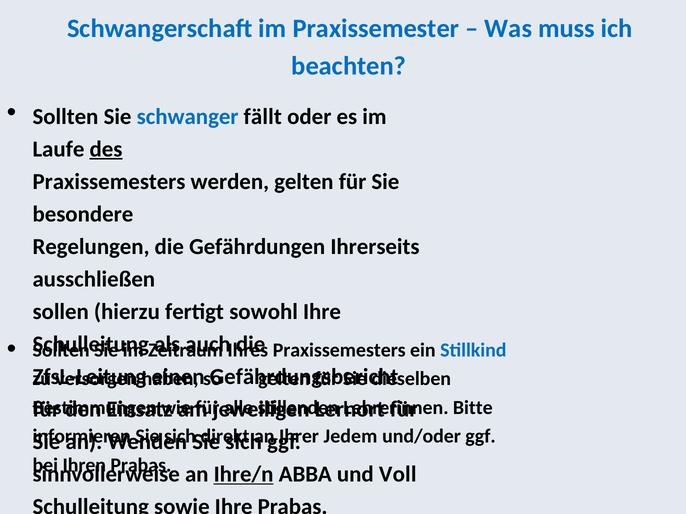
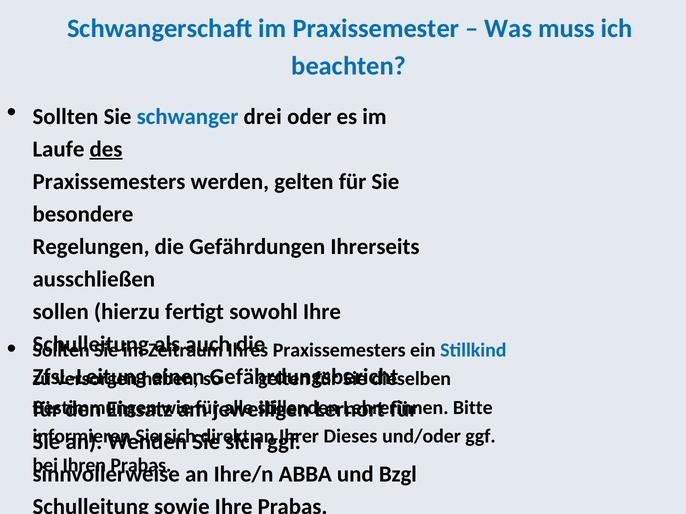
fällt: fällt -> drei (263, 117)
Jedem: Jedem -> Dieses (350, 437)
Ihre/n underline: present -> none (244, 475)
Voll: Voll -> Bzgl (398, 475)
